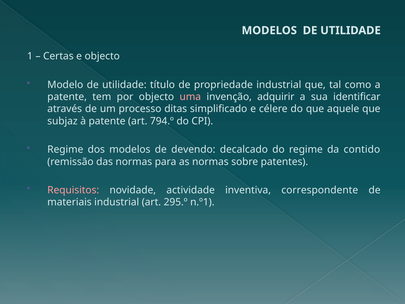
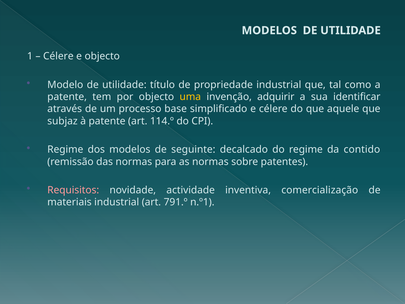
Certas: Certas -> Célere (58, 56)
uma colour: pink -> yellow (190, 97)
ditas: ditas -> base (176, 109)
794.º: 794.º -> 114.º (162, 121)
devendo: devendo -> seguinte (193, 149)
correspondente: correspondente -> comercialização (320, 190)
295.º: 295.º -> 791.º (176, 202)
